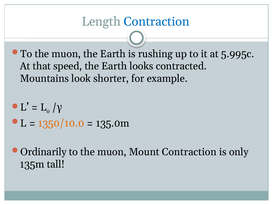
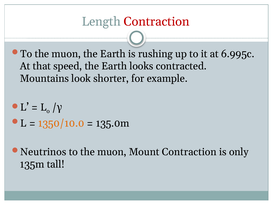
Contraction colour: blue -> red (157, 21)
5.995c: 5.995c -> 6.995c (238, 54)
Ordinarily: Ordinarily -> Neutrinos (43, 152)
